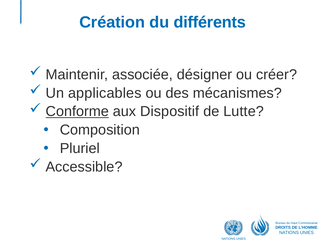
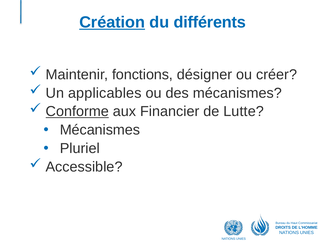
Création underline: none -> present (112, 22)
associée: associée -> fonctions (143, 75)
Dispositif: Dispositif -> Financier (170, 111)
Composition: Composition -> Mécanismes (100, 130)
